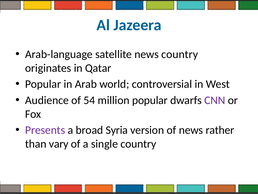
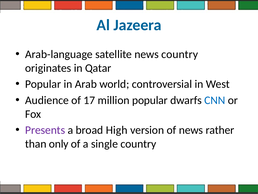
54: 54 -> 17 (89, 100)
CNN colour: purple -> blue (215, 100)
Syria: Syria -> High (117, 130)
vary: vary -> only (59, 144)
